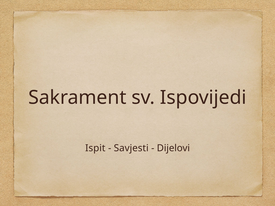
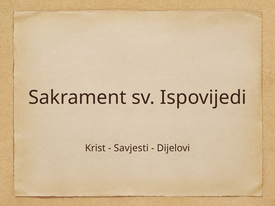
Ispit: Ispit -> Krist (95, 148)
